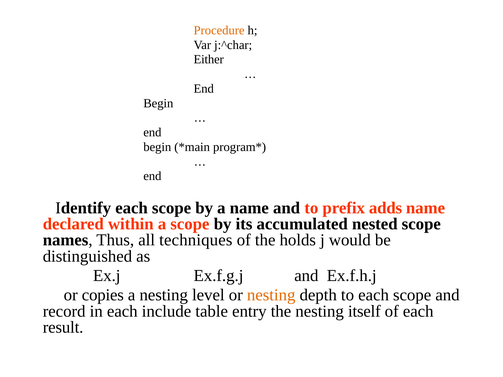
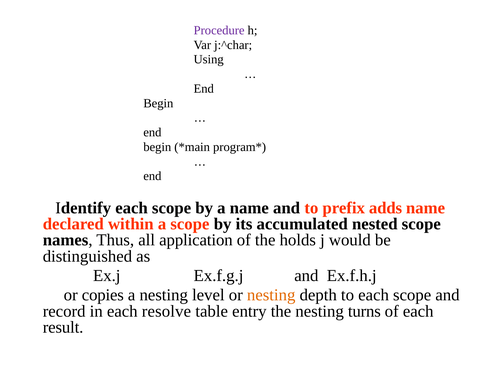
Procedure colour: orange -> purple (219, 30)
Either: Either -> Using (209, 59)
techniques: techniques -> application (196, 240)
include: include -> resolve (166, 311)
itself: itself -> turns (364, 311)
